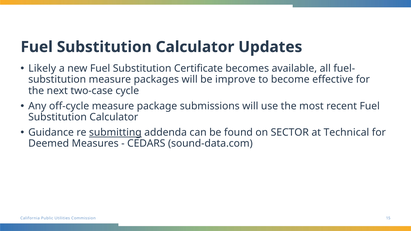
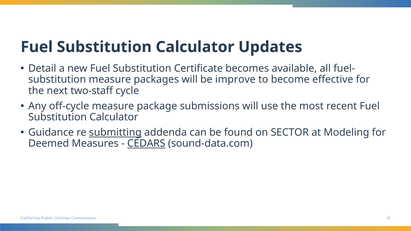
Likely: Likely -> Detail (42, 69)
two-case: two-case -> two-staff (92, 91)
Technical: Technical -> Modeling (346, 133)
CEDARS underline: none -> present (146, 144)
